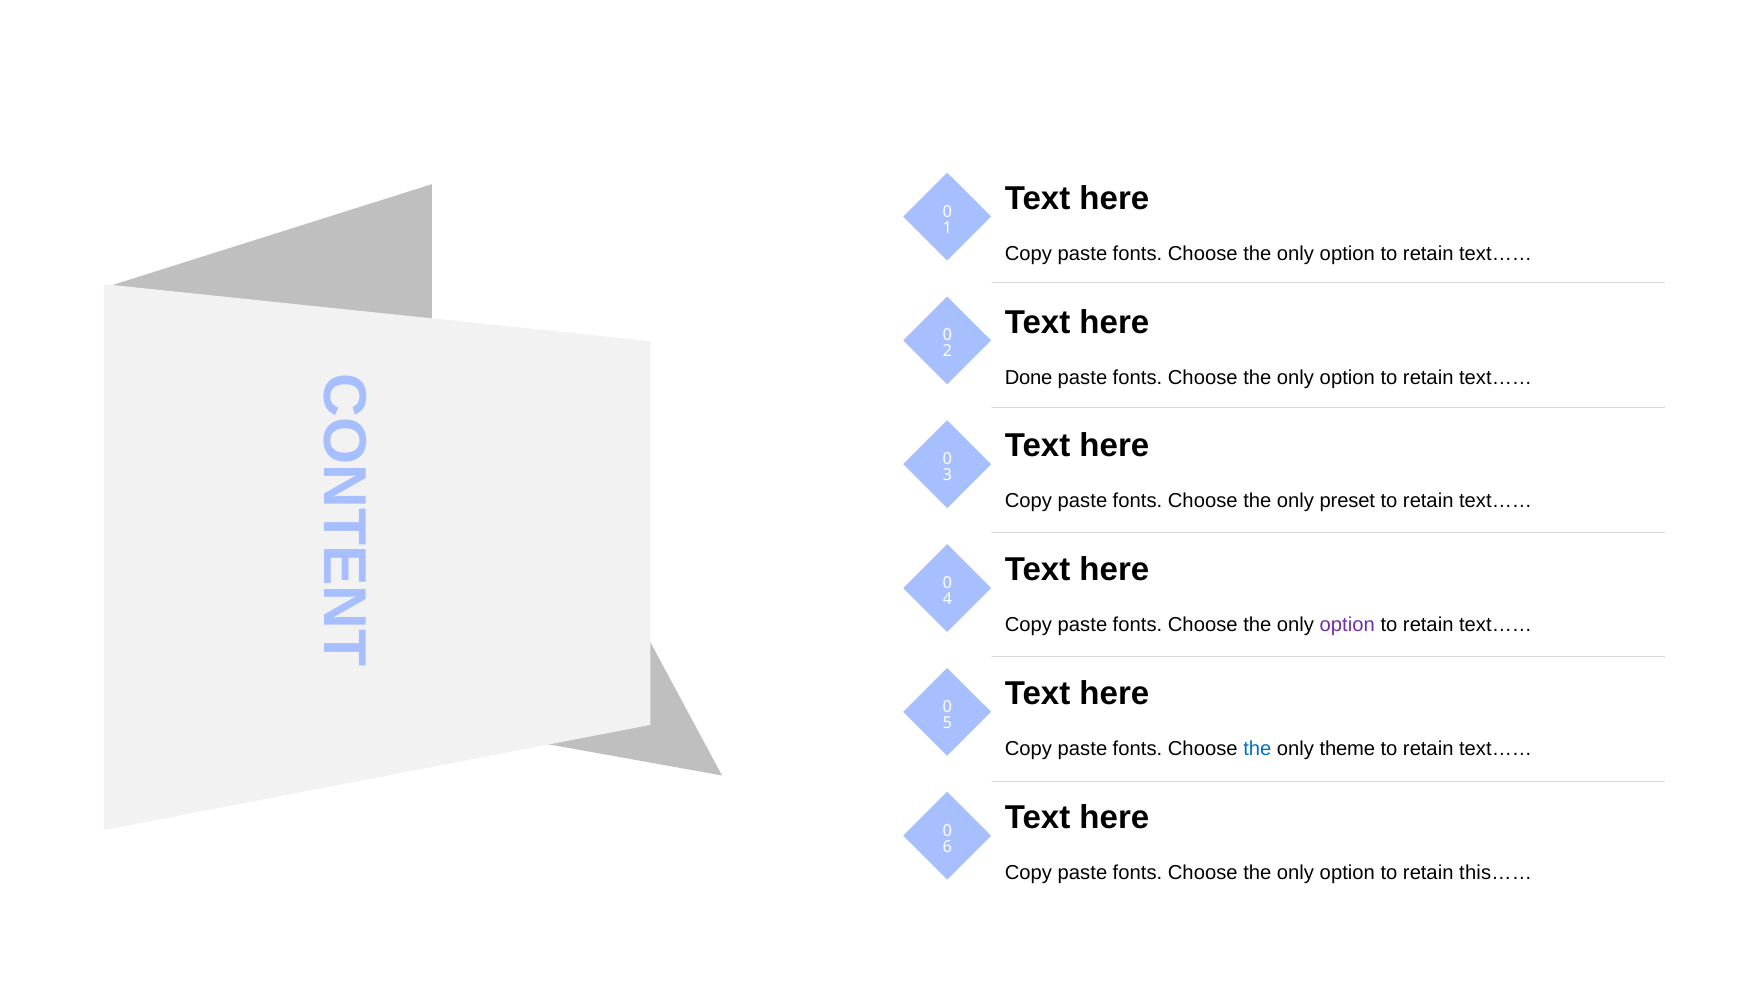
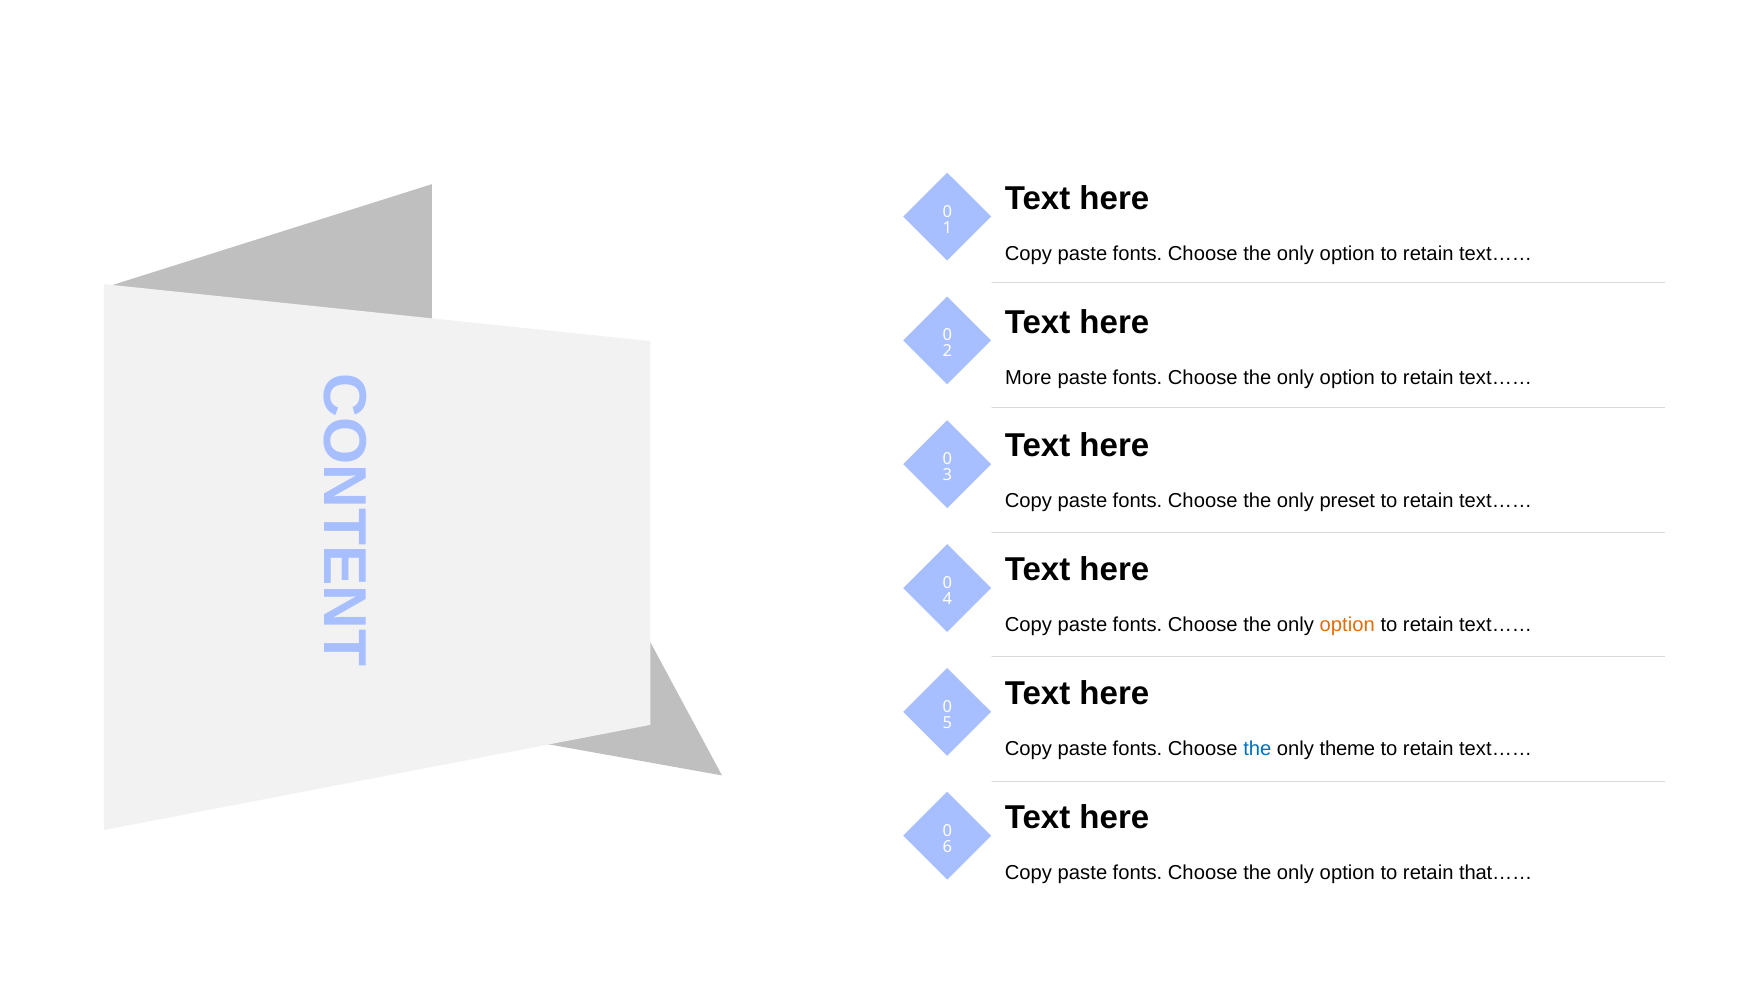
Done: Done -> More (1028, 378)
option colour: purple -> orange (1347, 625)
this……: this…… -> that…… (1496, 873)
